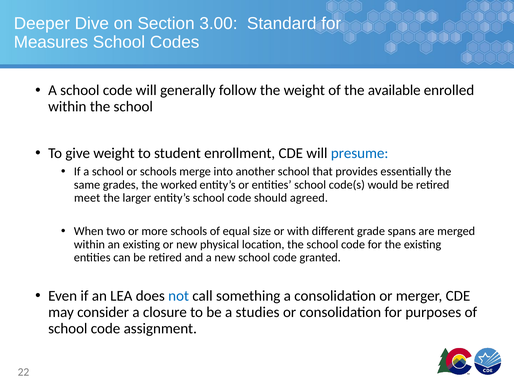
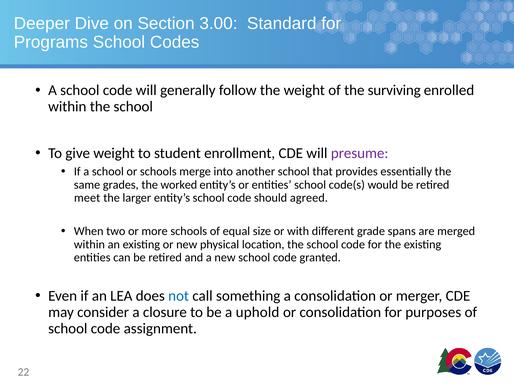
Measures: Measures -> Programs (51, 42)
available: available -> surviving (394, 90)
presume colour: blue -> purple (360, 153)
studies: studies -> uphold (258, 312)
